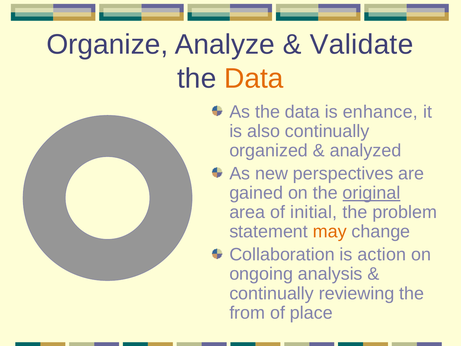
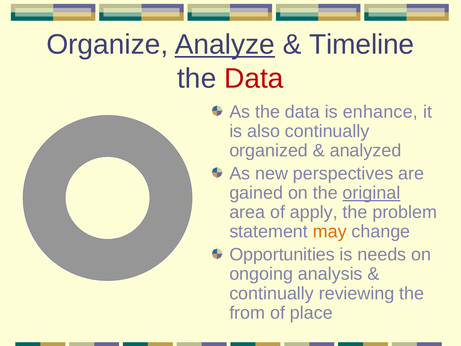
Analyze underline: none -> present (225, 45)
Validate: Validate -> Timeline (362, 45)
Data colour: orange -> red (254, 78)
initial: initial -> apply (314, 212)
Collaboration: Collaboration -> Opportunities (282, 255)
action: action -> needs (382, 255)
